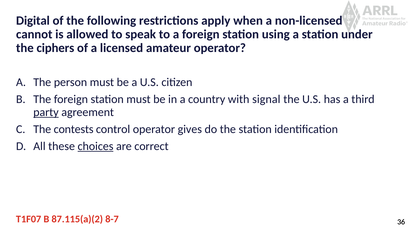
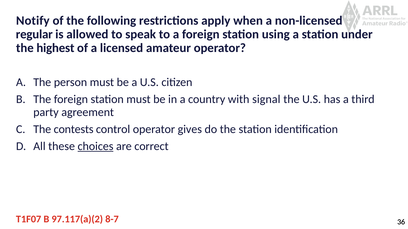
Digital: Digital -> Notify (33, 21)
cannot: cannot -> regular (34, 34)
ciphers: ciphers -> highest (55, 48)
party underline: present -> none (46, 112)
87.115(a)(2: 87.115(a)(2 -> 97.117(a)(2 (77, 220)
